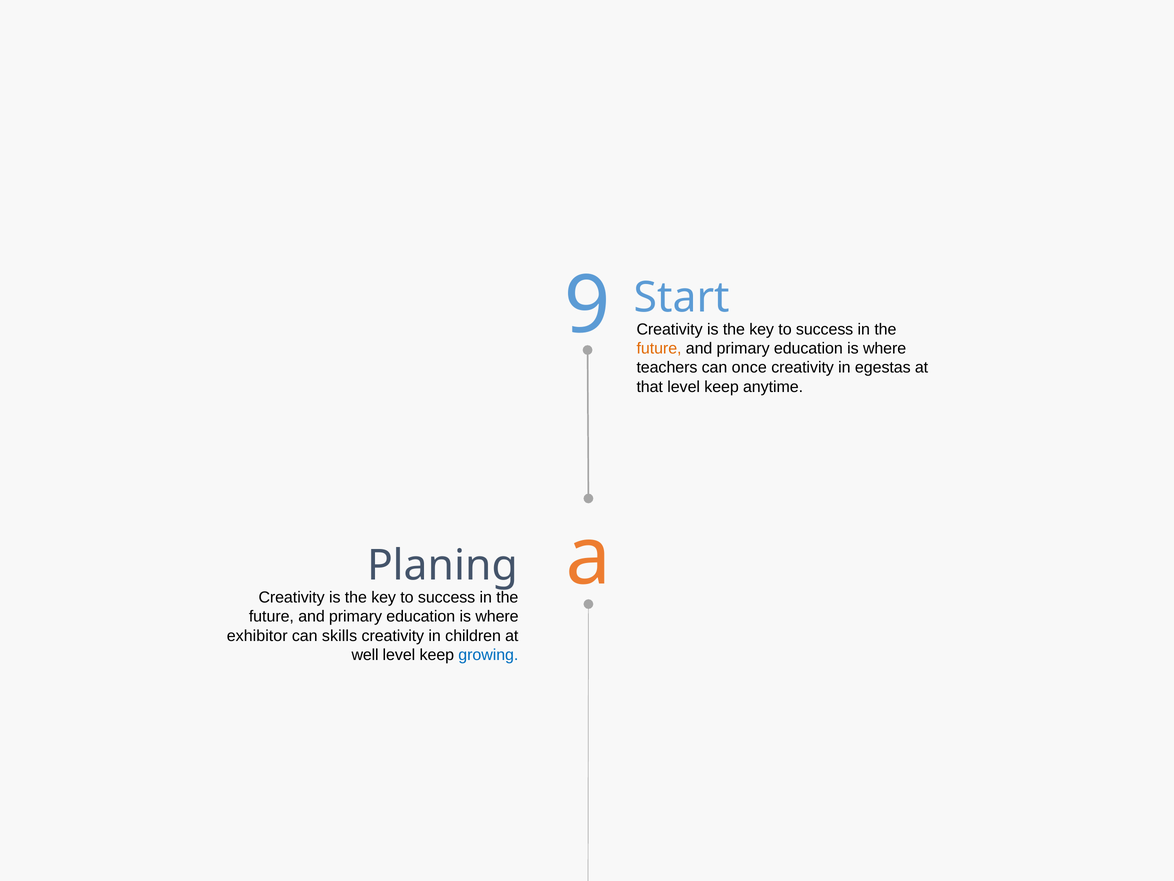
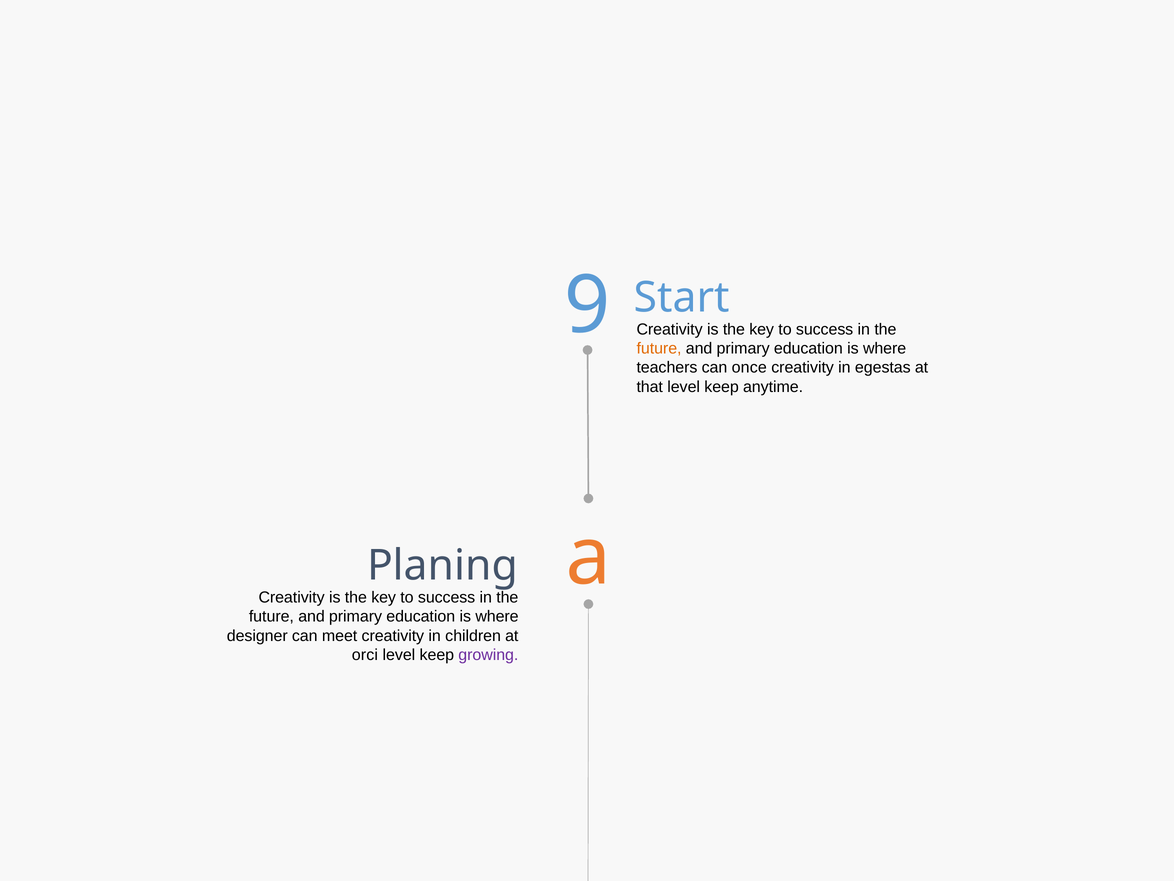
exhibitor: exhibitor -> designer (257, 635)
skills: skills -> meet (340, 635)
well: well -> orci (365, 655)
growing colour: blue -> purple (488, 655)
